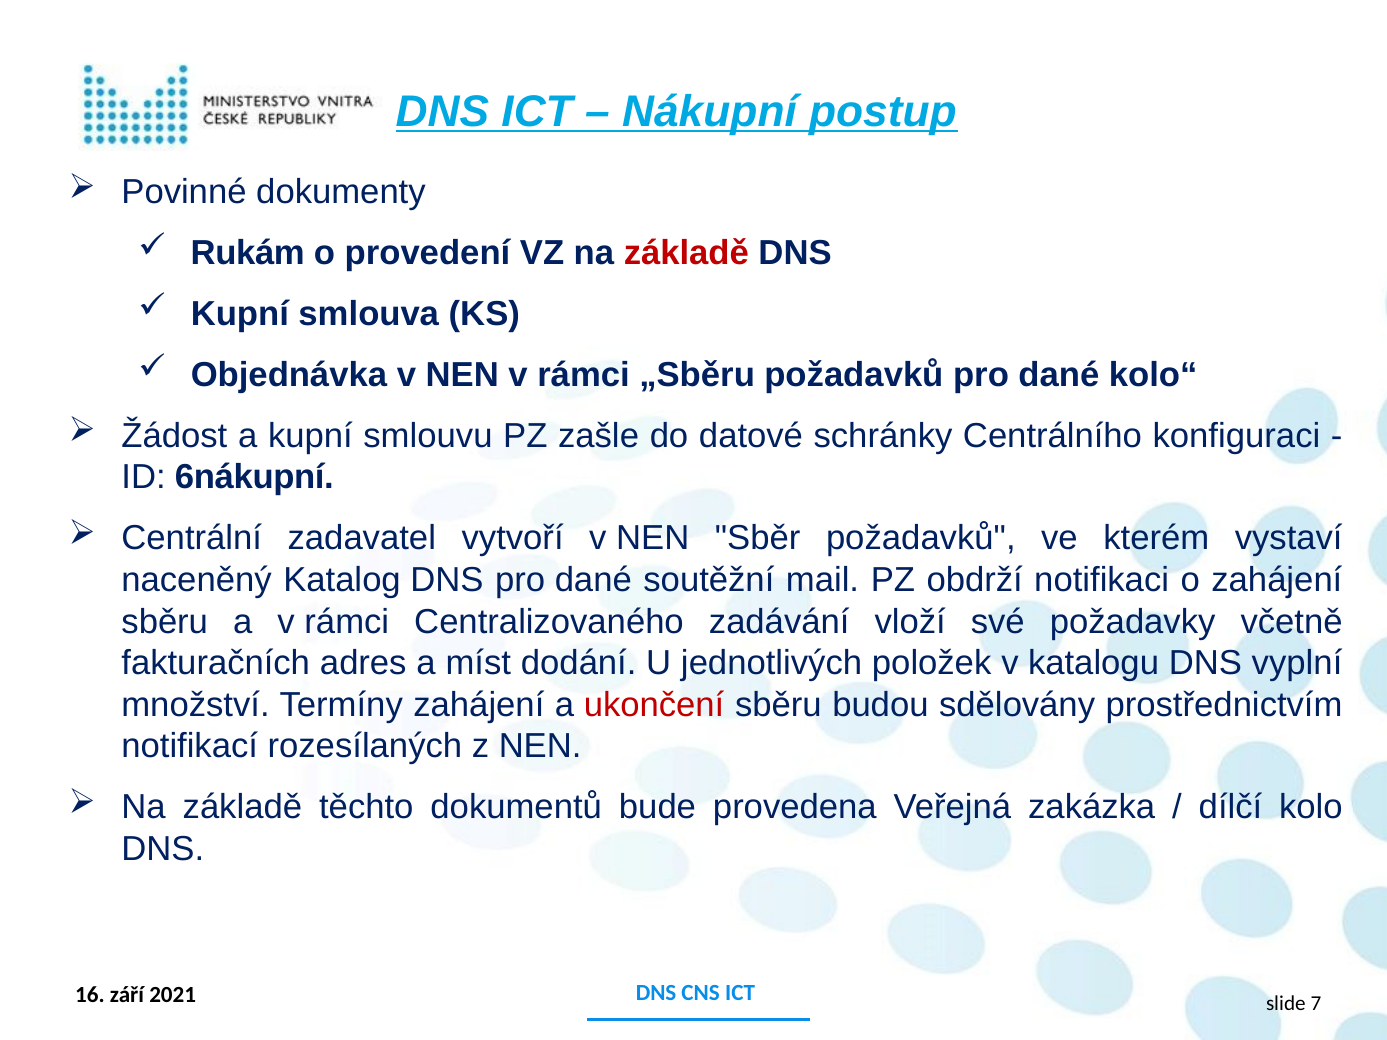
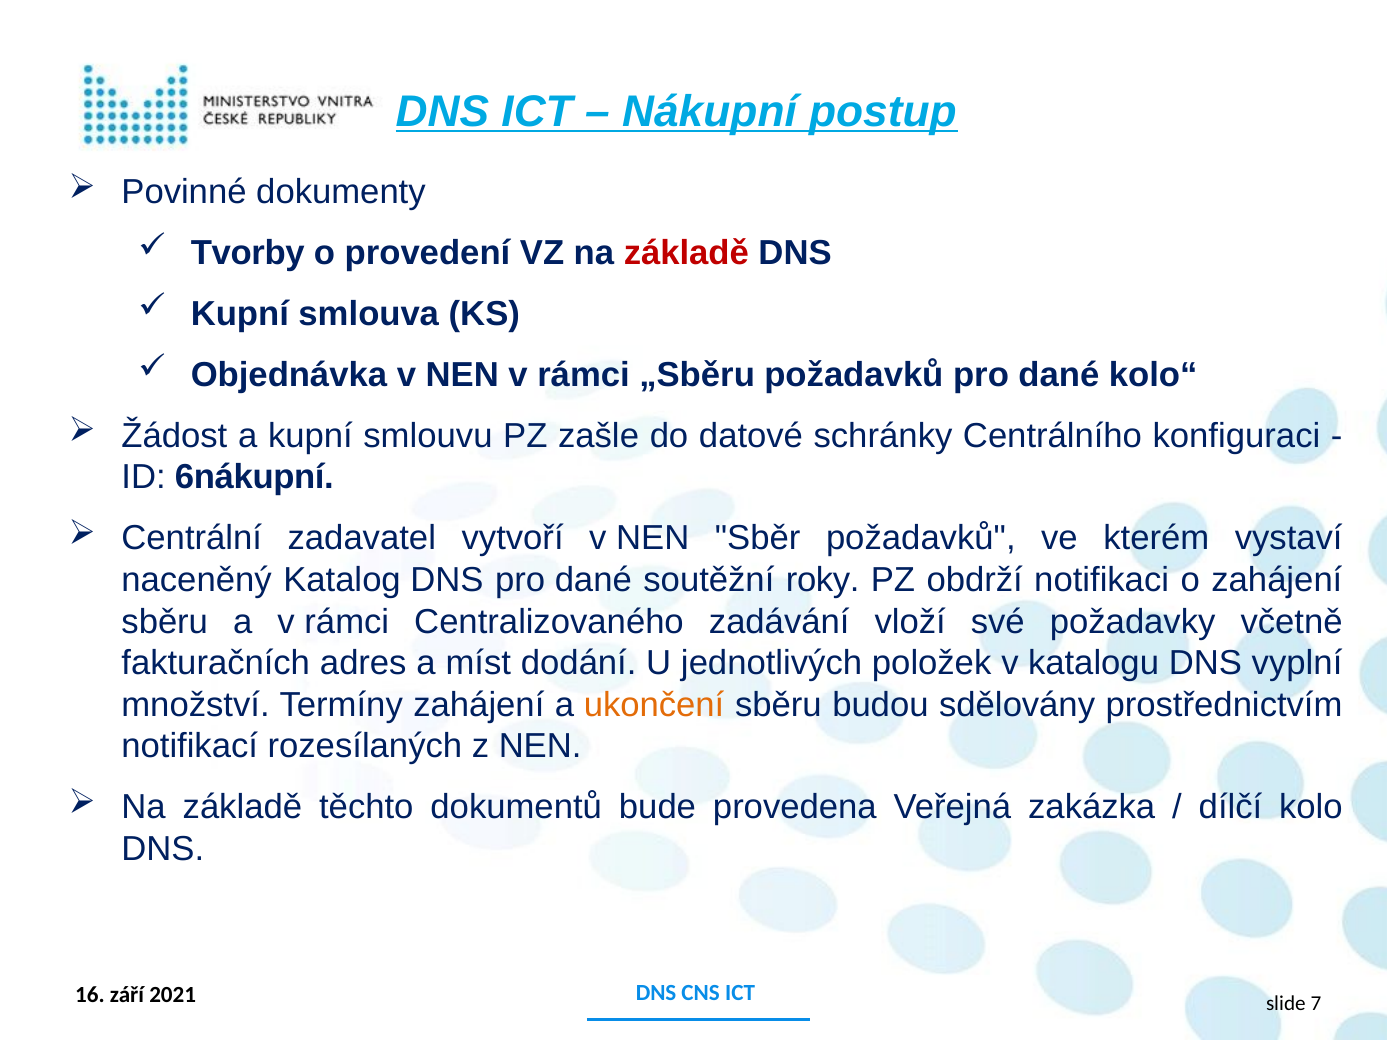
Rukám: Rukám -> Tvorby (248, 253)
mail: mail -> roky (823, 580)
ukončení colour: red -> orange (654, 705)
